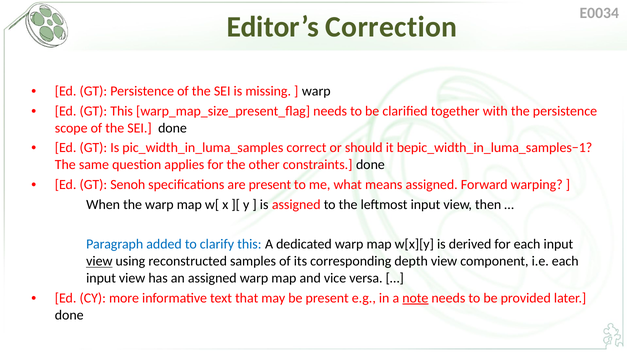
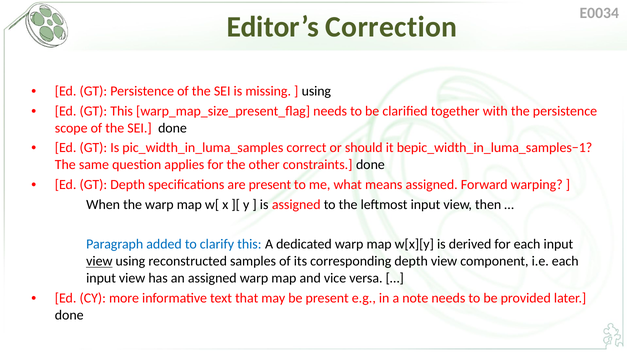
warp: warp -> using (316, 91)
GT Senoh: Senoh -> Depth (128, 185)
note underline: present -> none (415, 298)
